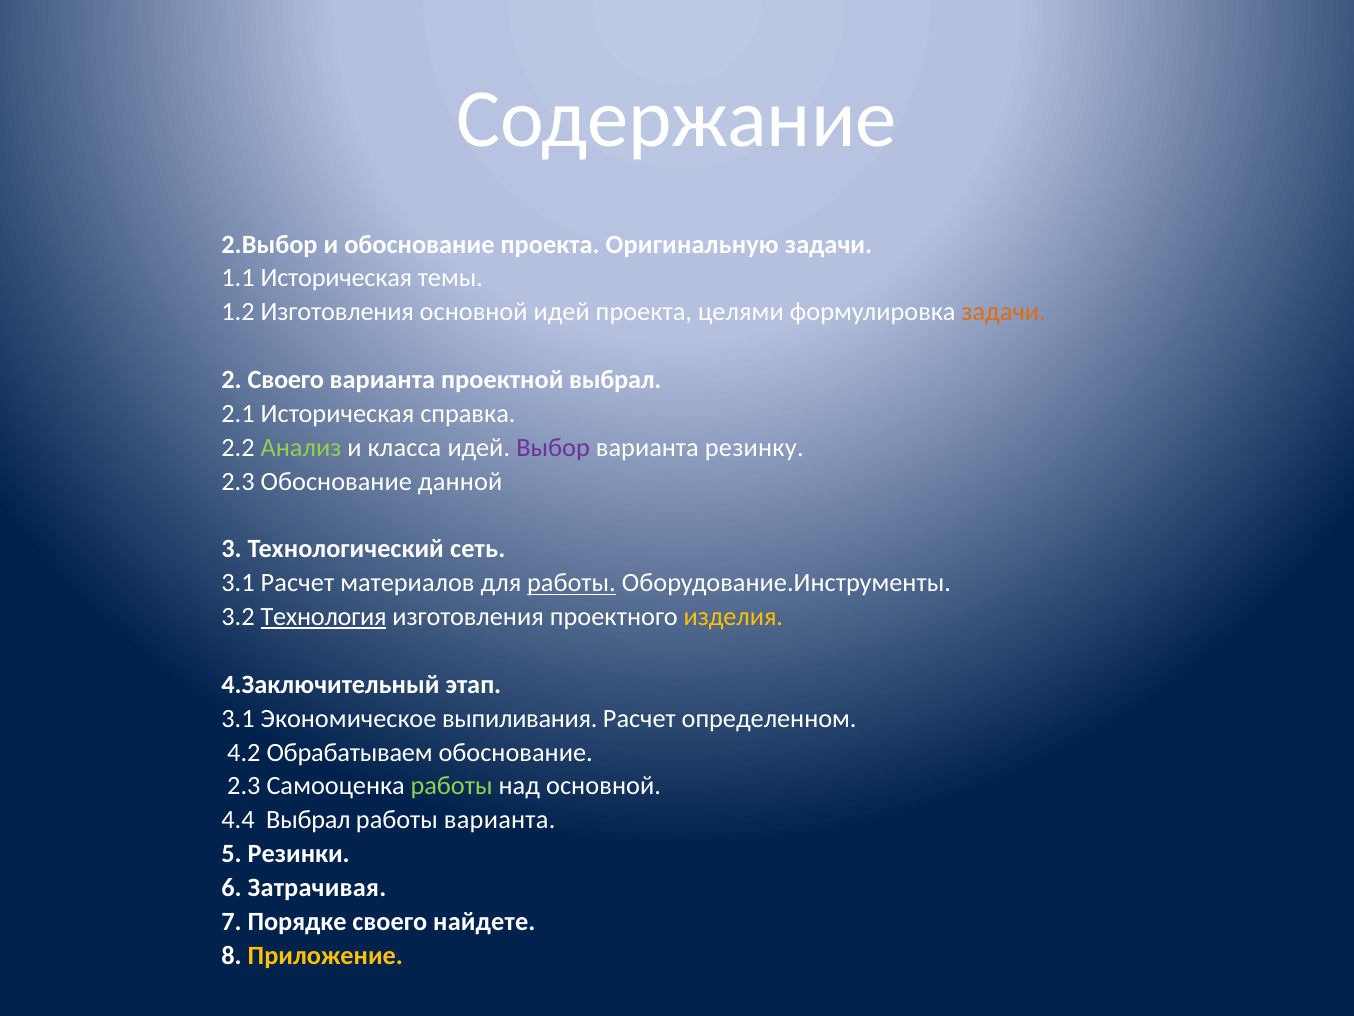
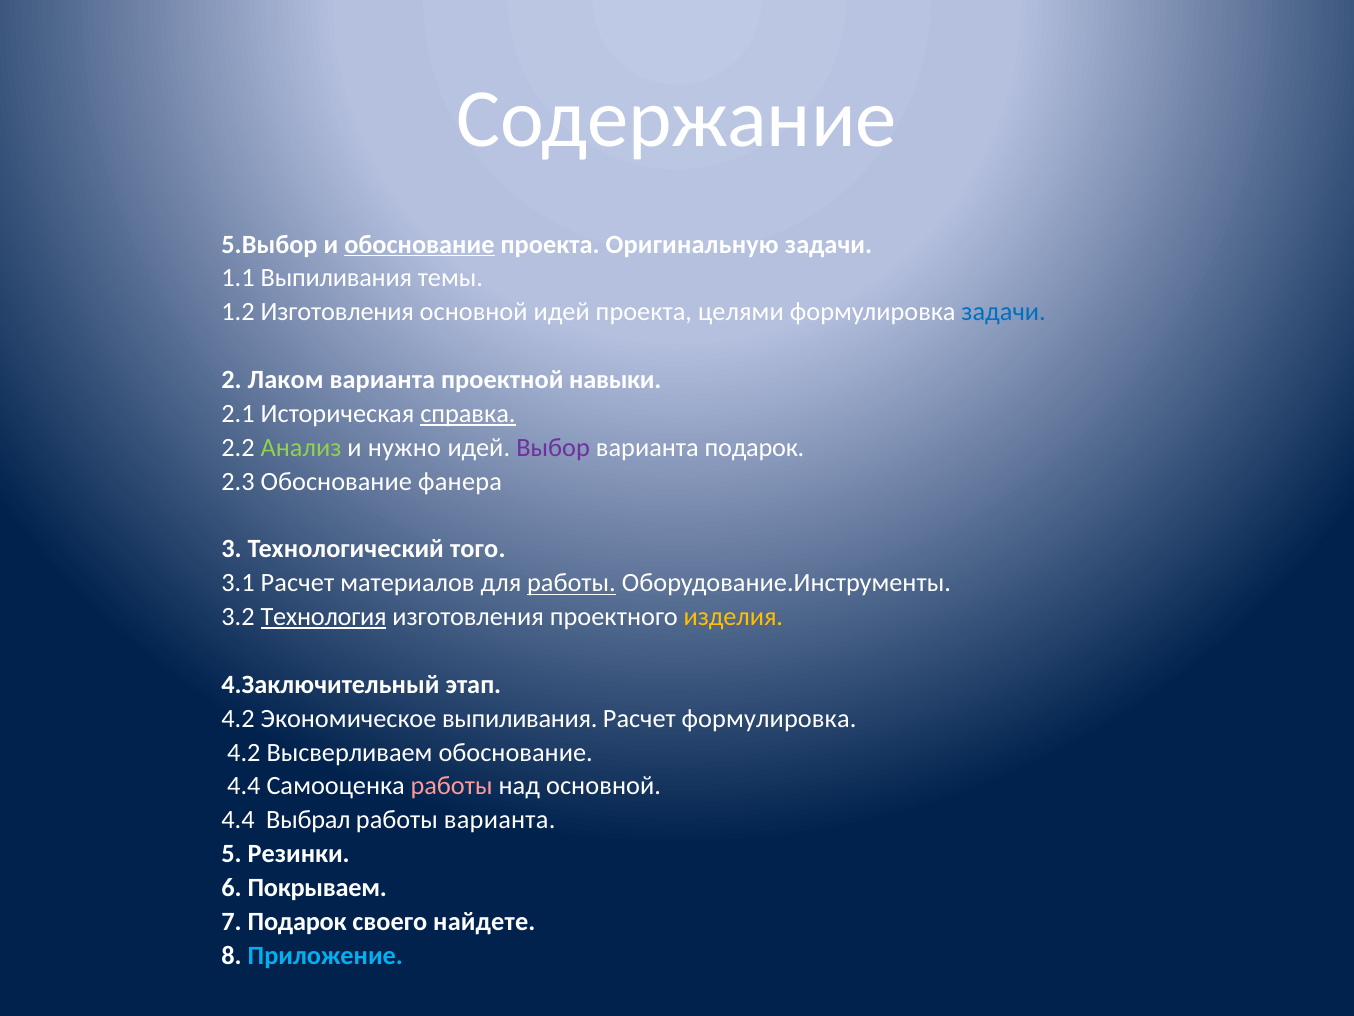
2.Выбор: 2.Выбор -> 5.Выбор (269, 244)
обоснование underline: none -> present (419, 244)
1.1 Историческая: Историческая -> Выпиливания (336, 278)
задачи colour: orange -> blue (1004, 312)
2 Своего: Своего -> Лаком (286, 380)
проектной выбрал: выбрал -> навыки (615, 380)
справка underline: none -> present (468, 414)
класса: класса -> нужно (404, 447)
варианта резинку: резинку -> подарок (755, 447)
данной: данной -> фанера (460, 481)
сеть: сеть -> того (478, 549)
3.1: 3.1 -> 4.2 (238, 718)
Расчет определенном: определенном -> формулировка (769, 718)
Обрабатываем: Обрабатываем -> Высверливаем (349, 752)
2.3: 2.3 -> 4.4 (244, 786)
работы colour: light green -> pink (452, 786)
Затрачивая: Затрачивая -> Покрываем (317, 887)
7 Порядке: Порядке -> Подарок (297, 921)
Приложение colour: yellow -> light blue (325, 955)
